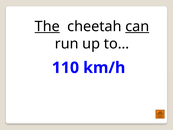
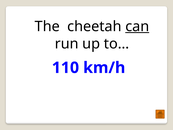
The underline: present -> none (47, 26)
